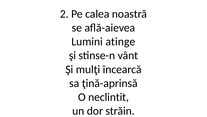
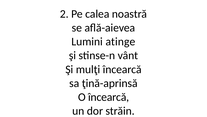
O neclintit: neclintit -> încearcă (109, 97)
